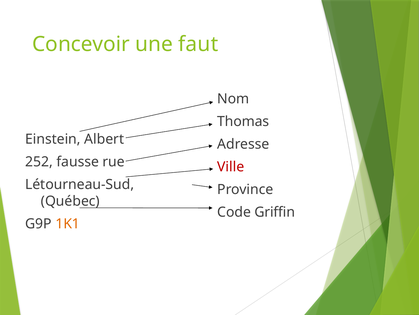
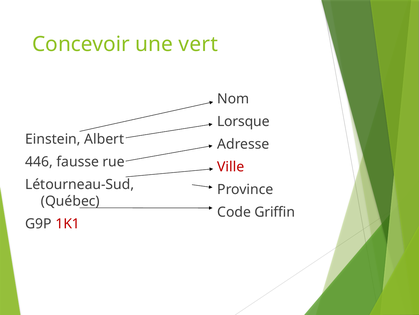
faut: faut -> vert (198, 44)
Thomas: Thomas -> Lorsque (243, 121)
252: 252 -> 446 (39, 161)
1K1 colour: orange -> red (68, 223)
